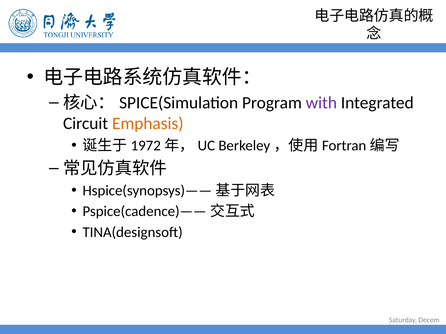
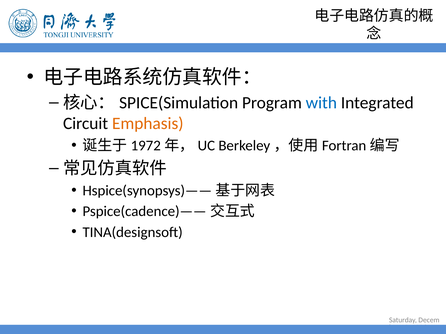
with colour: purple -> blue (321, 103)
